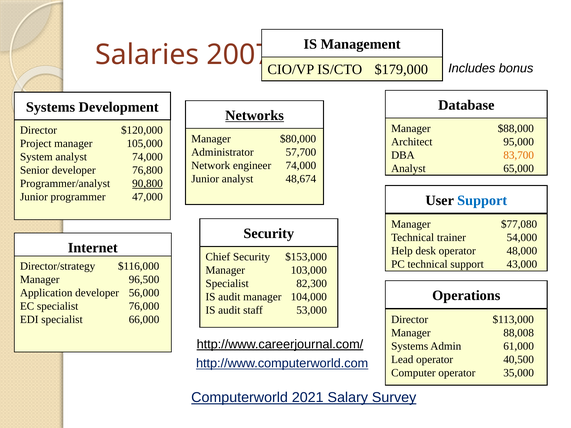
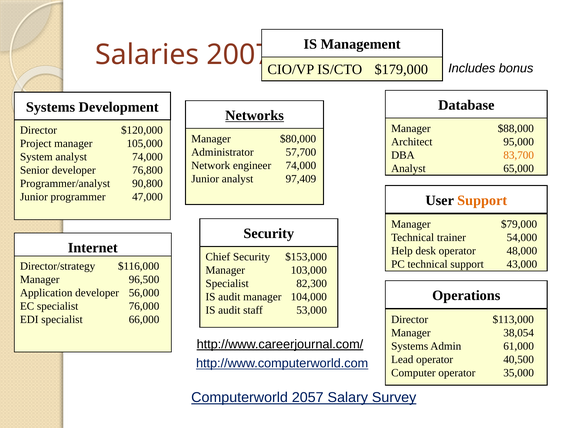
48,674: 48,674 -> 97,409 (301, 179)
90,800 underline: present -> none (148, 184)
Support colour: blue -> orange (482, 200)
$77,080: $77,080 -> $79,000 (519, 224)
88,008: 88,008 -> 38,054 (519, 333)
2021: 2021 -> 2057 (308, 398)
